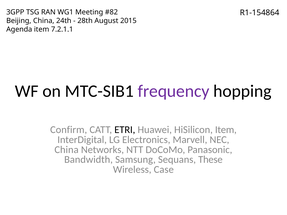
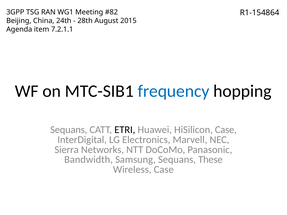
frequency colour: purple -> blue (174, 91)
Confirm: Confirm -> Sequans (69, 130)
HiSilicon Item: Item -> Case (226, 130)
China: China -> Sierra (67, 150)
